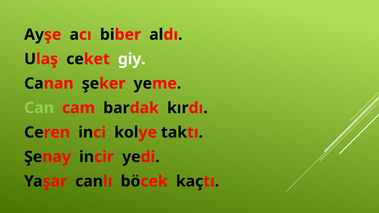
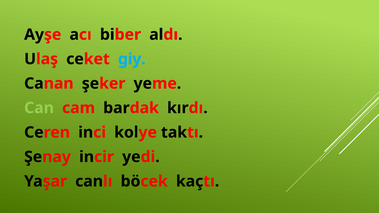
giy colour: white -> light blue (132, 59)
